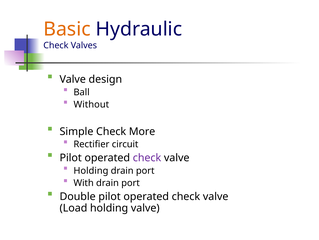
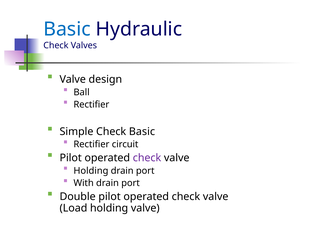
Basic colour: orange -> blue (67, 29)
Without: Without -> Rectifier (91, 104)
Check More: More -> Basic (142, 131)
